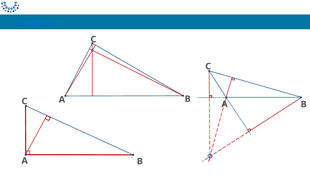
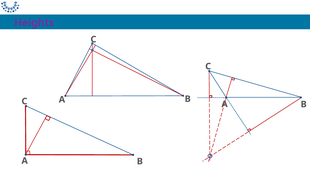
Heights colour: blue -> purple (34, 23)
